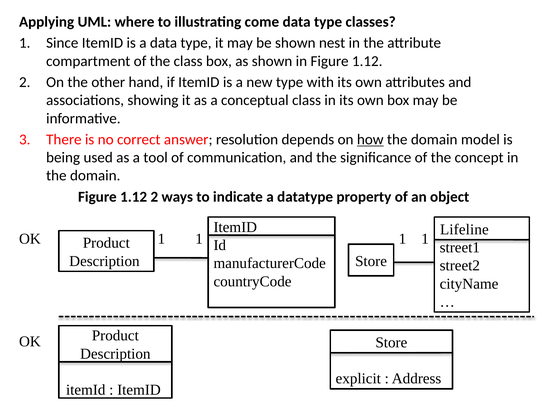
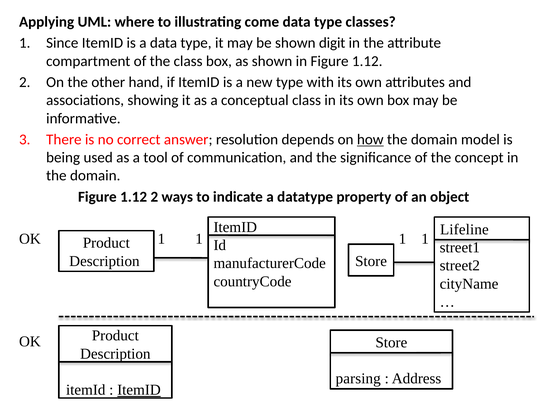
nest: nest -> digit (332, 43)
explicit: explicit -> parsing (358, 379)
ItemID underline: none -> present (139, 390)
